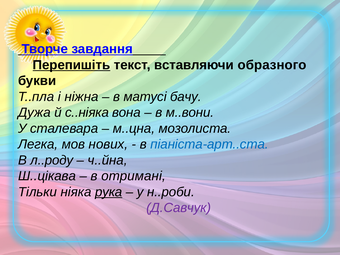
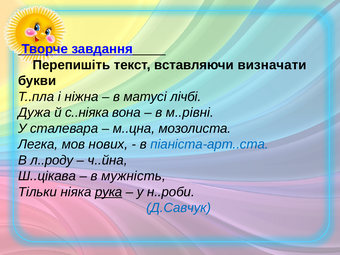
Перепишіть underline: present -> none (71, 65)
образного: образного -> визначати (272, 65)
бачу: бачу -> лічбі (186, 97)
м..вони: м..вони -> м..рівні (190, 113)
отримані: отримані -> мужність (134, 176)
Д.Савчук colour: purple -> blue (179, 208)
